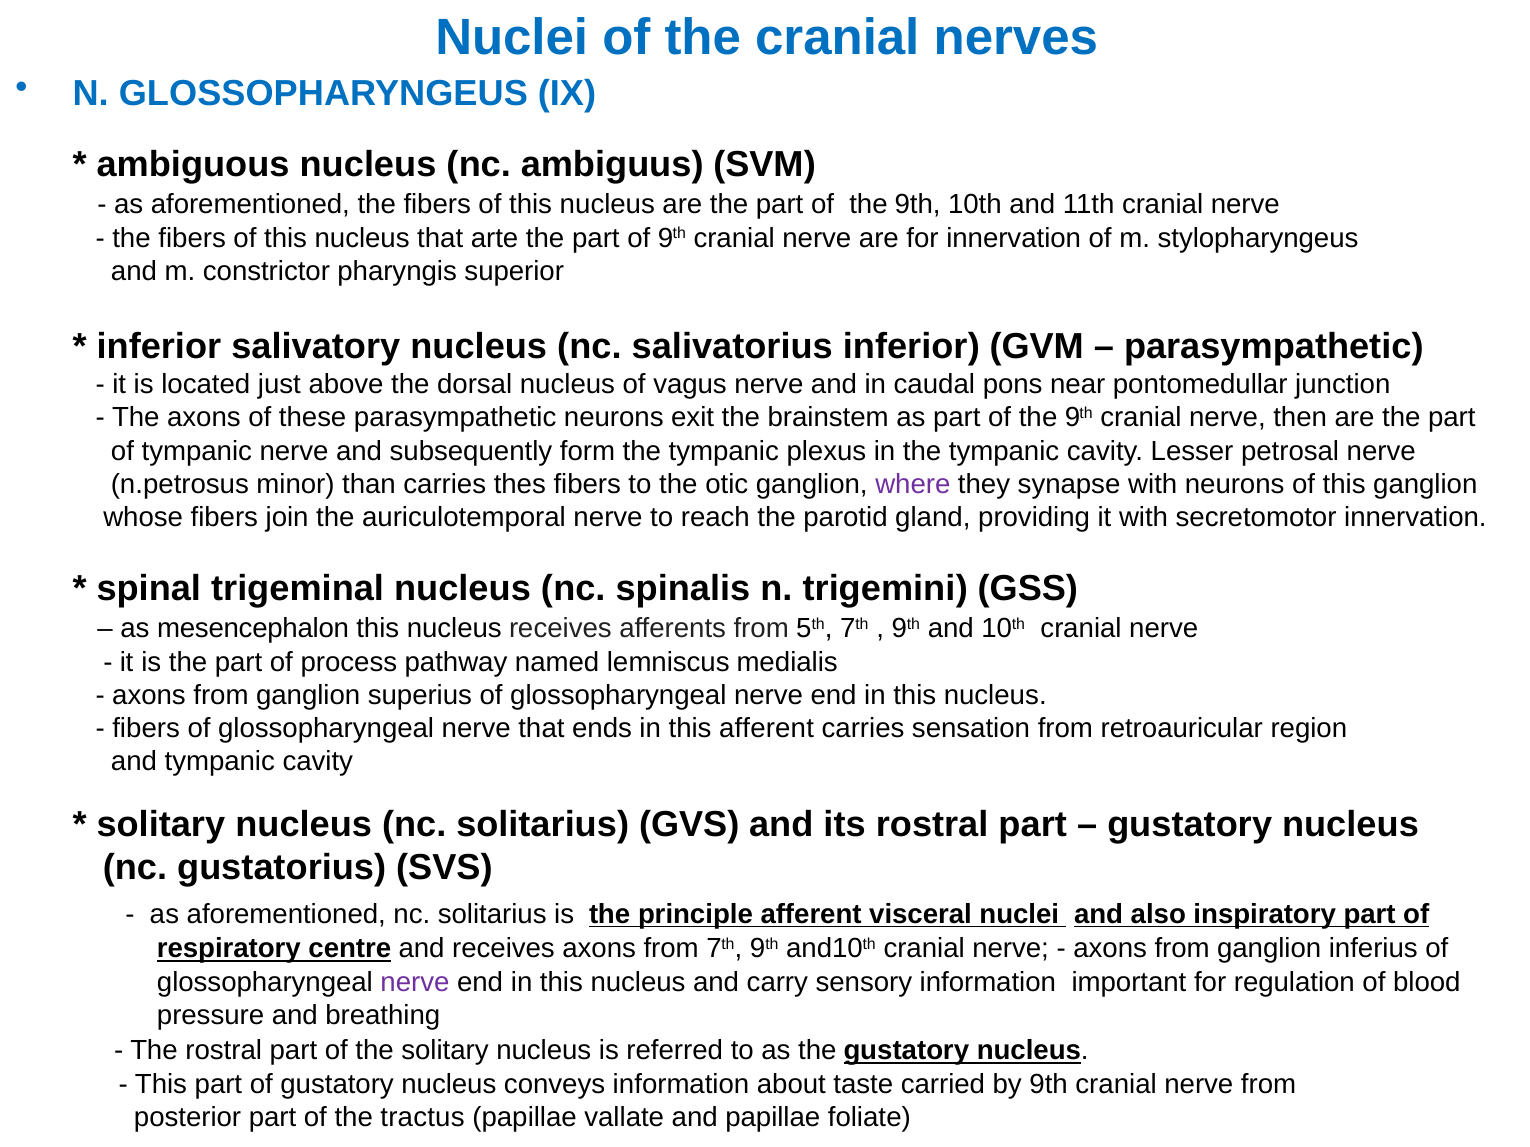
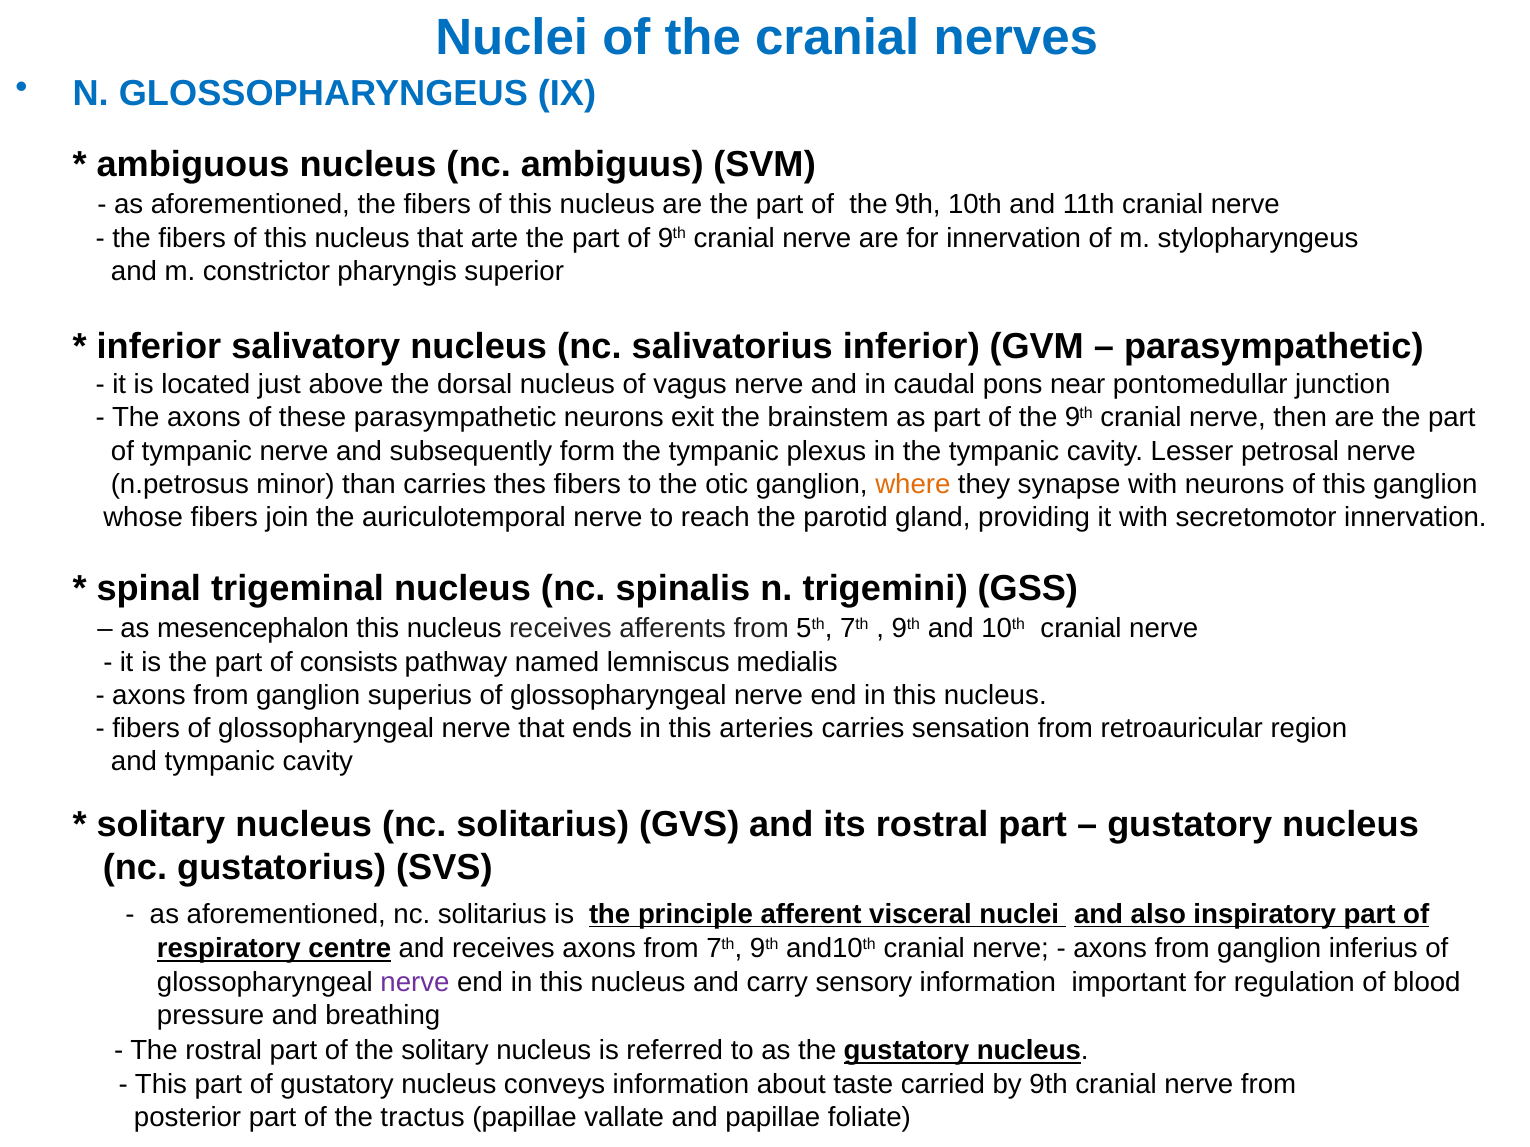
where colour: purple -> orange (913, 484)
process: process -> consists (349, 663)
this afferent: afferent -> arteries (766, 729)
